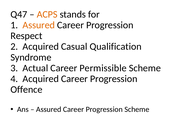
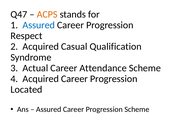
Assured colour: orange -> blue (39, 25)
Permissible: Permissible -> Attendance (103, 68)
Offence: Offence -> Located (26, 90)
